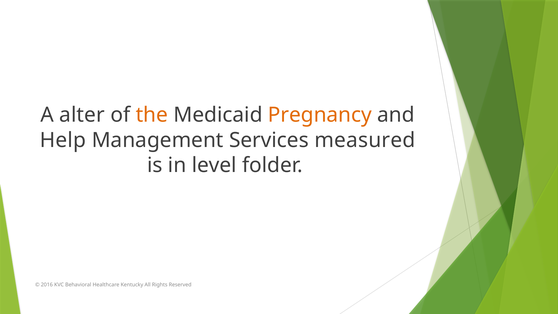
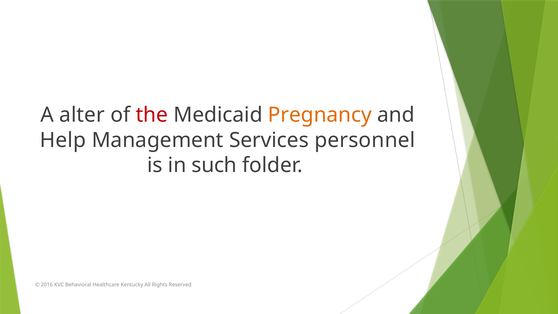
the colour: orange -> red (152, 115)
measured: measured -> personnel (365, 140)
level: level -> such (214, 165)
